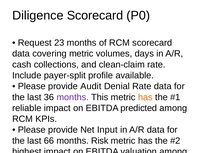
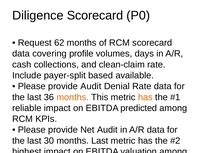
23: 23 -> 62 (59, 43)
covering metric: metric -> profile (81, 54)
profile: profile -> based (101, 75)
months colour: purple -> orange (73, 97)
Net Input: Input -> Audit (107, 130)
66: 66 -> 30 (49, 141)
months Risk: Risk -> Last (100, 141)
